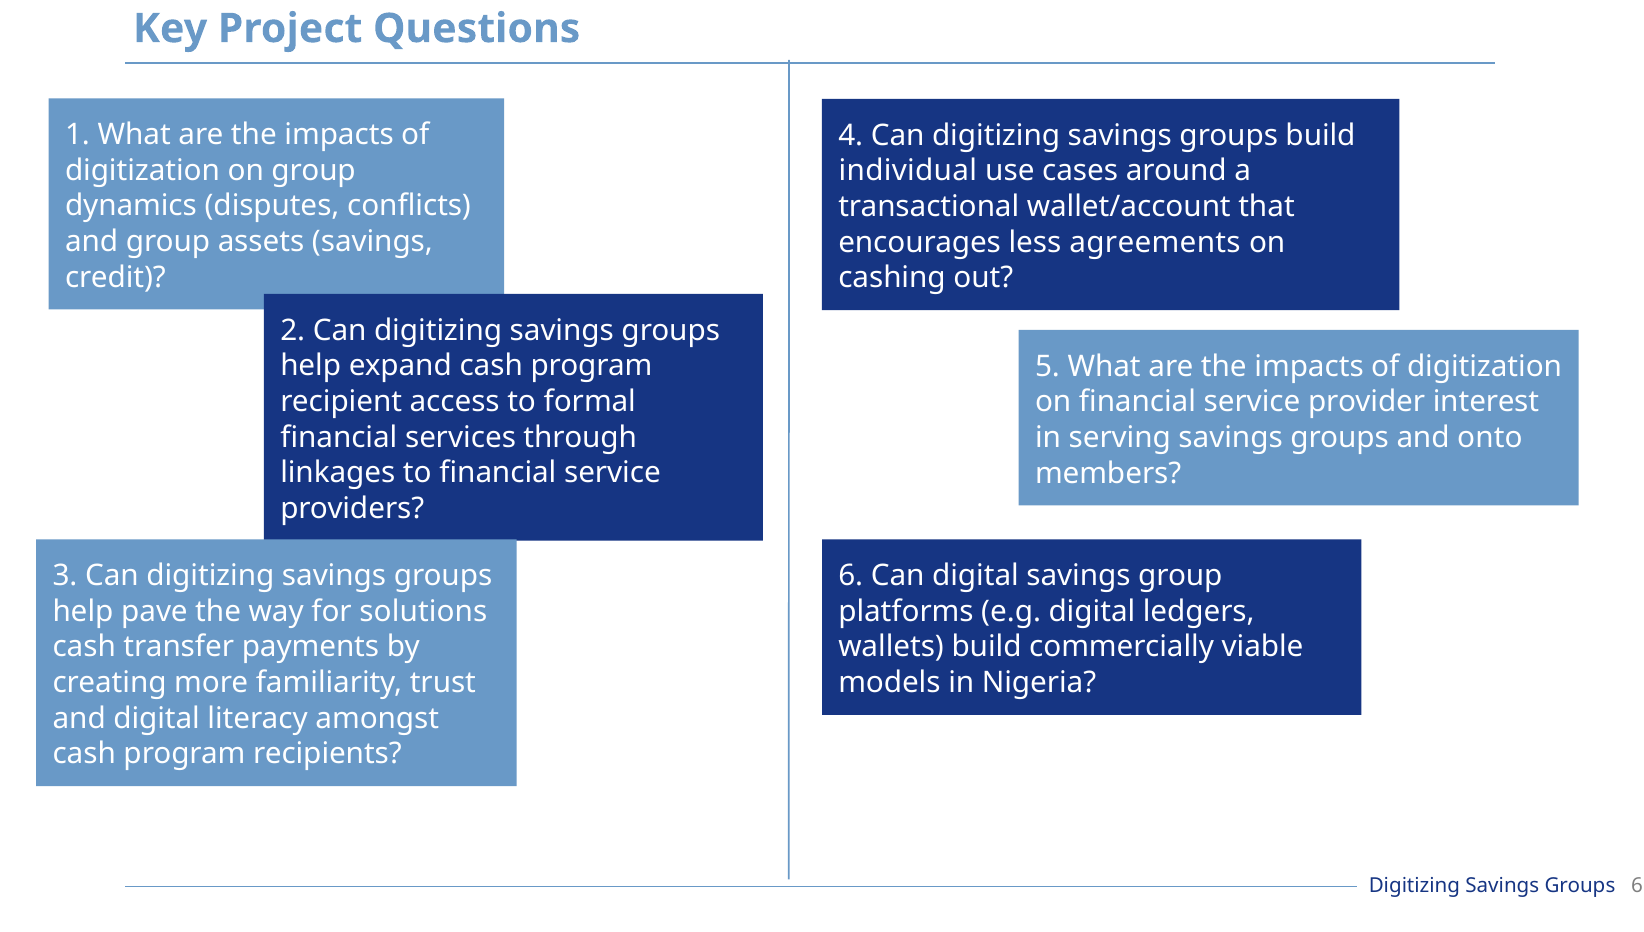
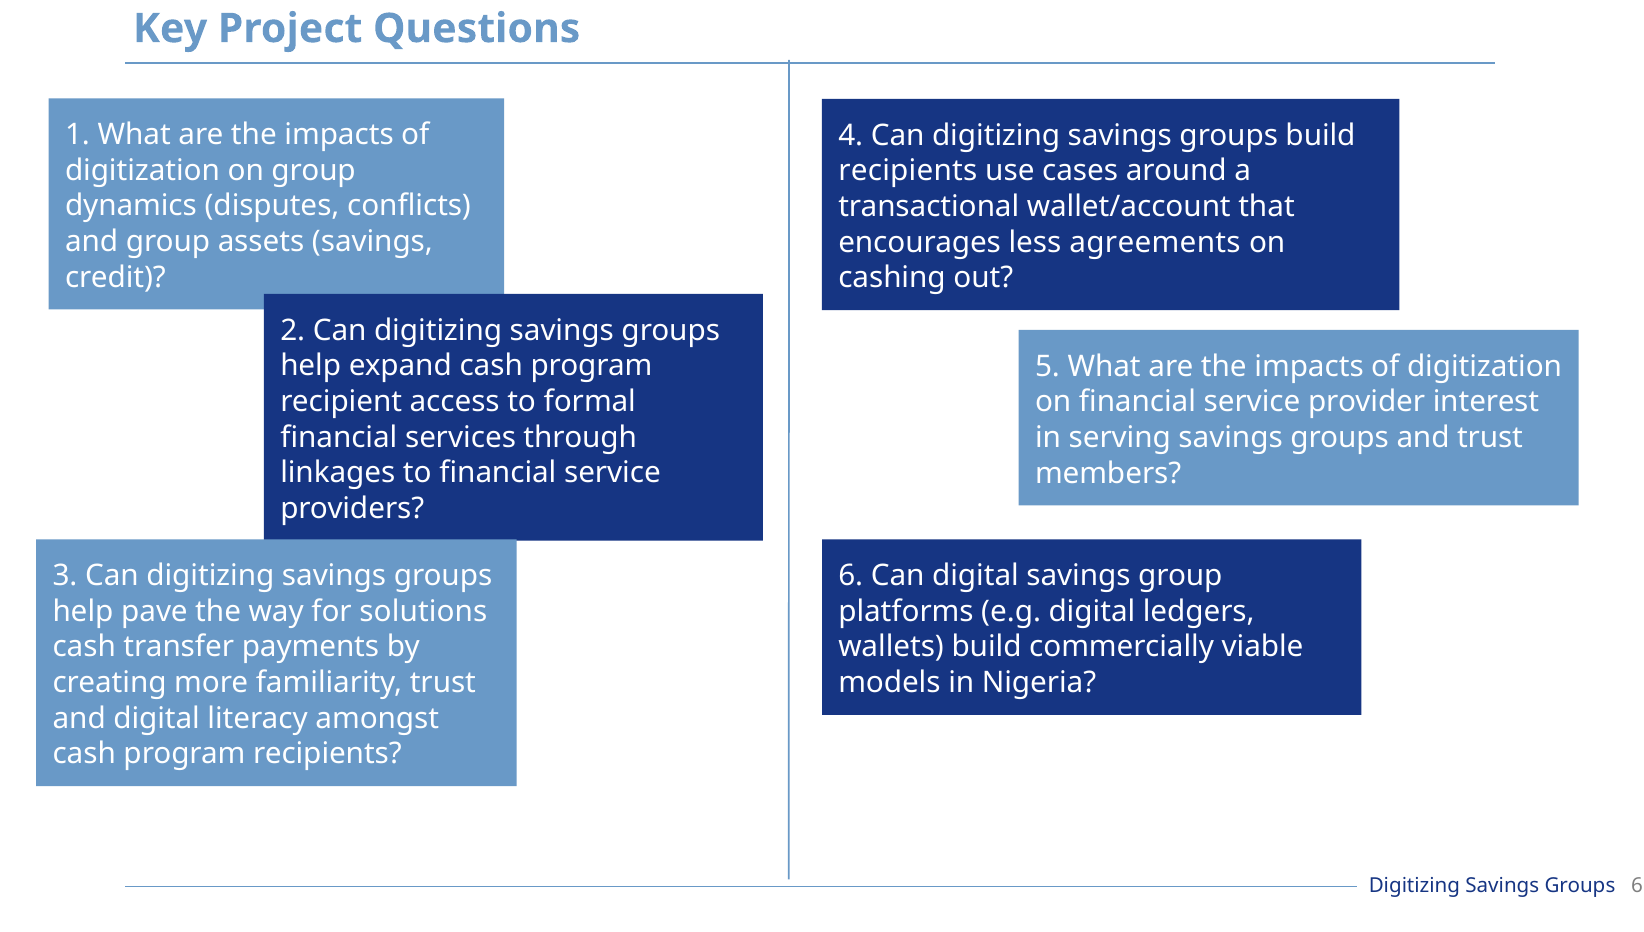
individual: individual -> recipients (908, 171)
and onto: onto -> trust (1490, 438)
